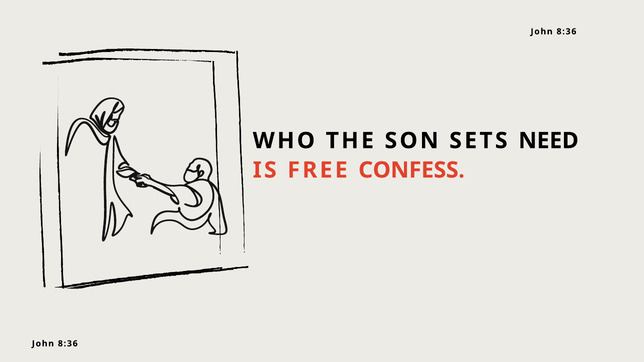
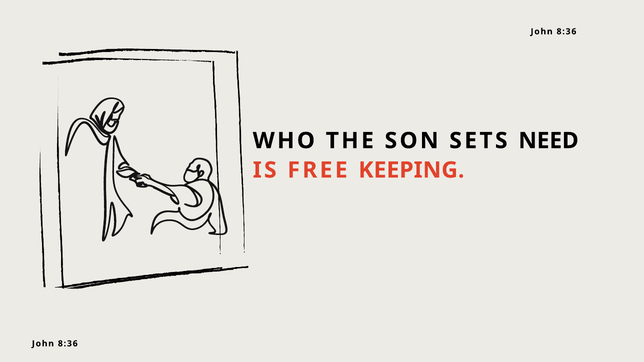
CONFESS: CONFESS -> KEEPING (411, 170)
